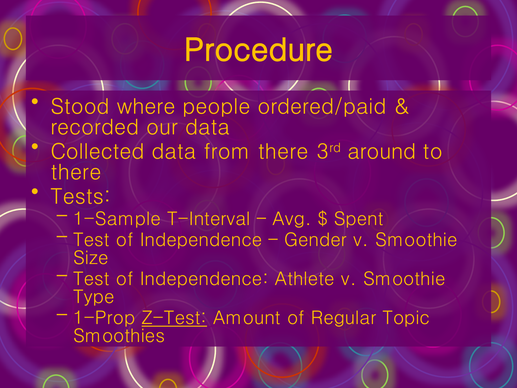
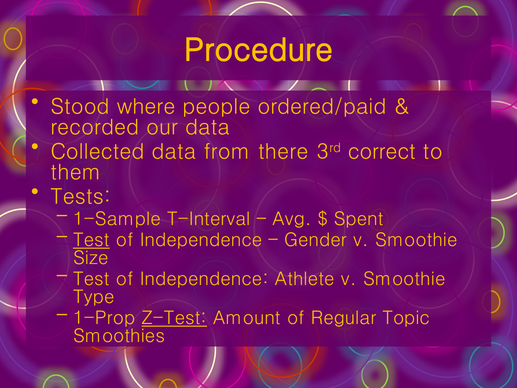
around: around -> correct (382, 152)
there: there -> them (76, 172)
Test underline: none -> present (91, 240)
